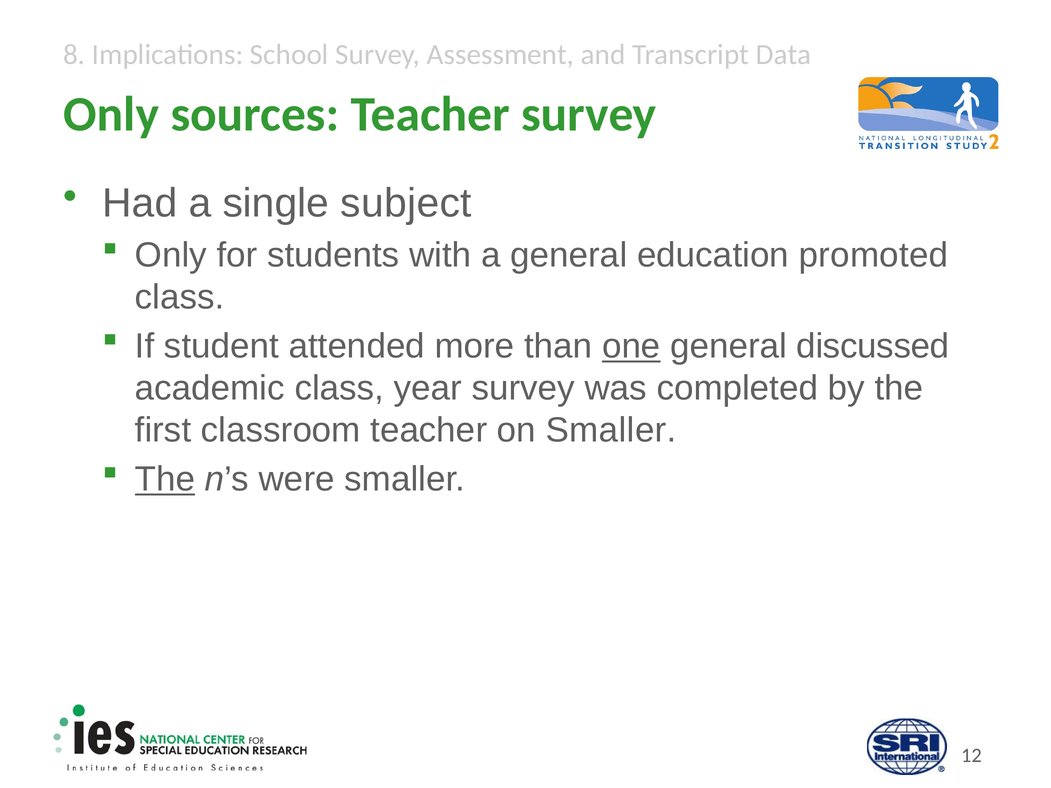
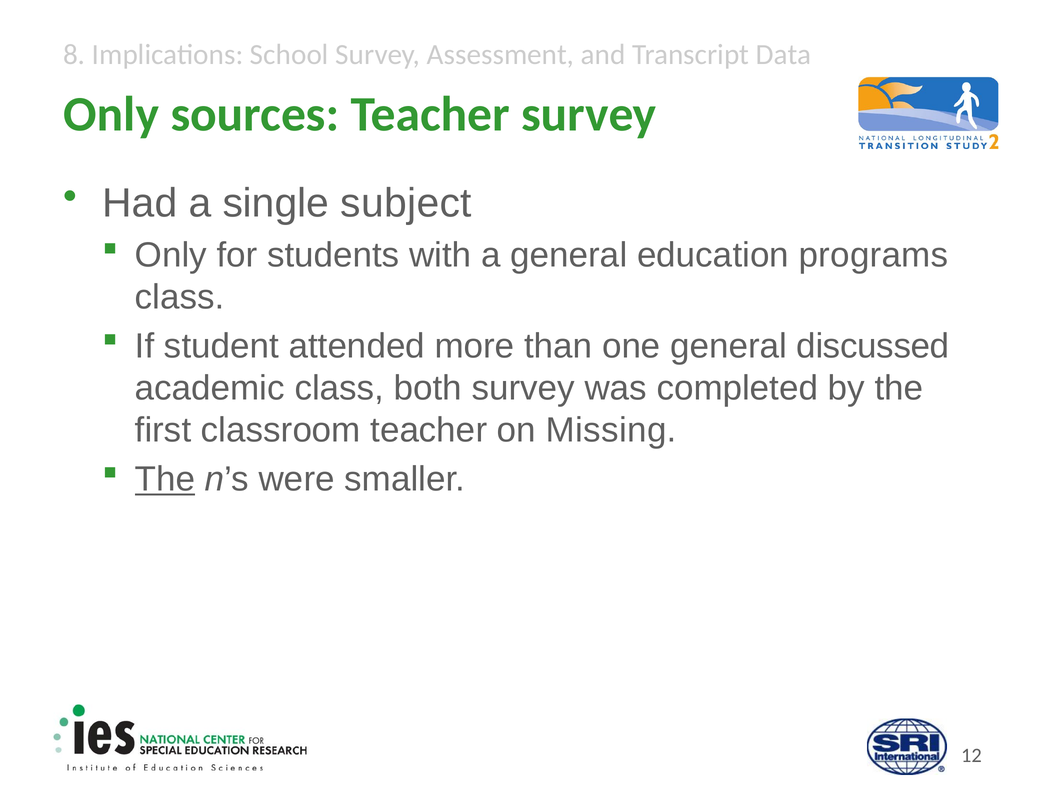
promoted: promoted -> programs (874, 255)
one underline: present -> none (631, 346)
year: year -> both (428, 389)
on Smaller: Smaller -> Missing (611, 431)
